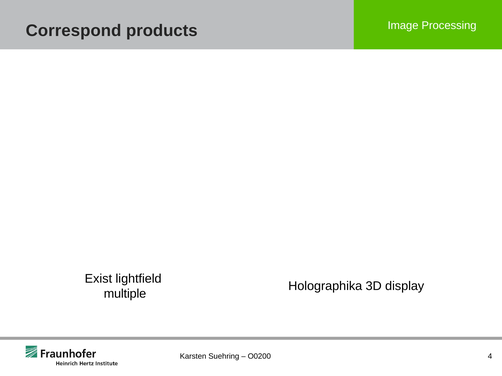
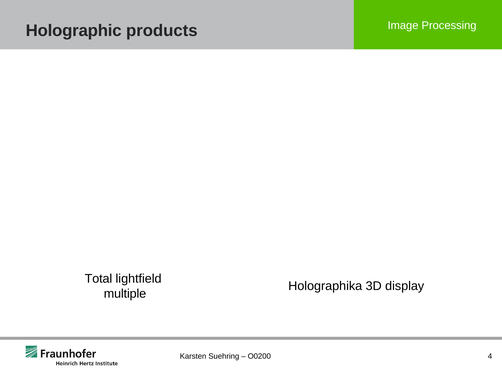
Correspond: Correspond -> Holographic (74, 31)
Exist: Exist -> Total (98, 279)
